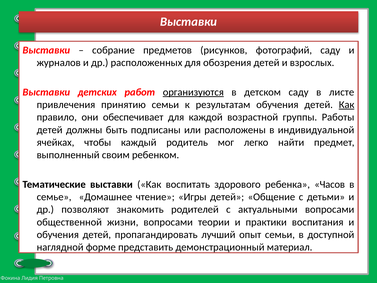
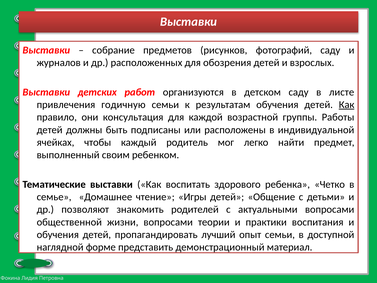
организуются underline: present -> none (193, 92)
принятию: принятию -> годичную (123, 105)
обеспечивает: обеспечивает -> консультация (133, 117)
Часов: Часов -> Четко (330, 184)
